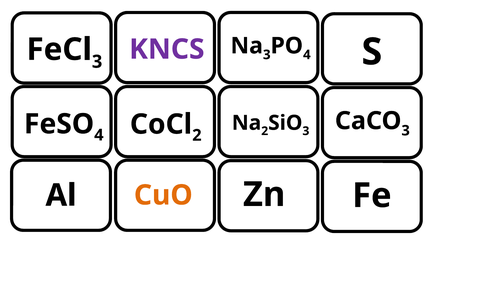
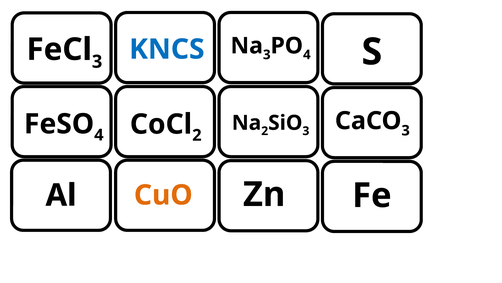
KNCS colour: purple -> blue (167, 49)
